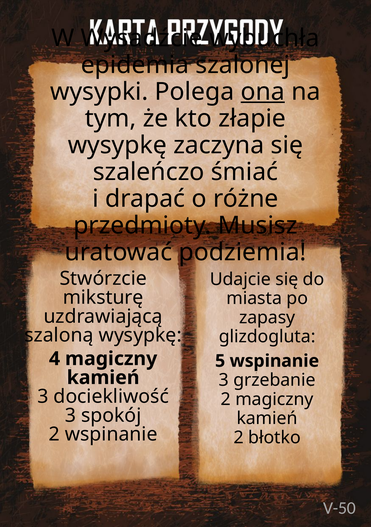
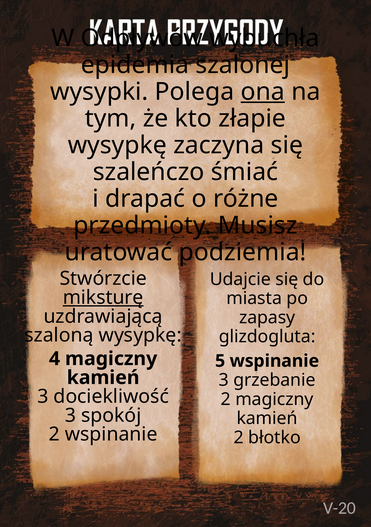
Wysadźcie: Wysadźcie -> Odpływów (142, 38)
miksturę underline: none -> present (103, 297)
V-50: V-50 -> V-20 (339, 508)
